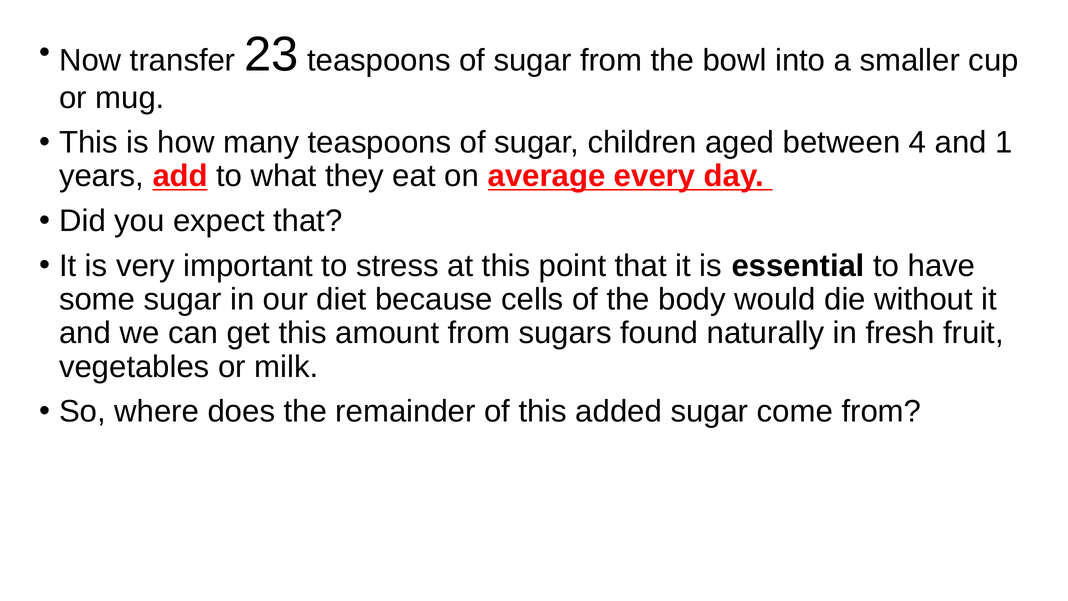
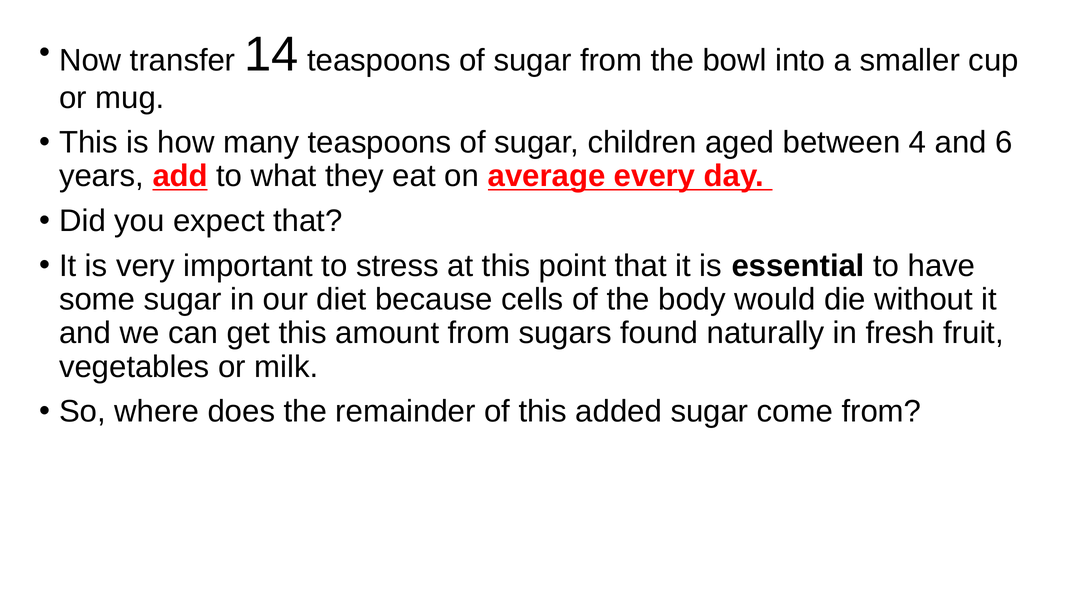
23: 23 -> 14 (271, 54)
1: 1 -> 6 (1004, 142)
